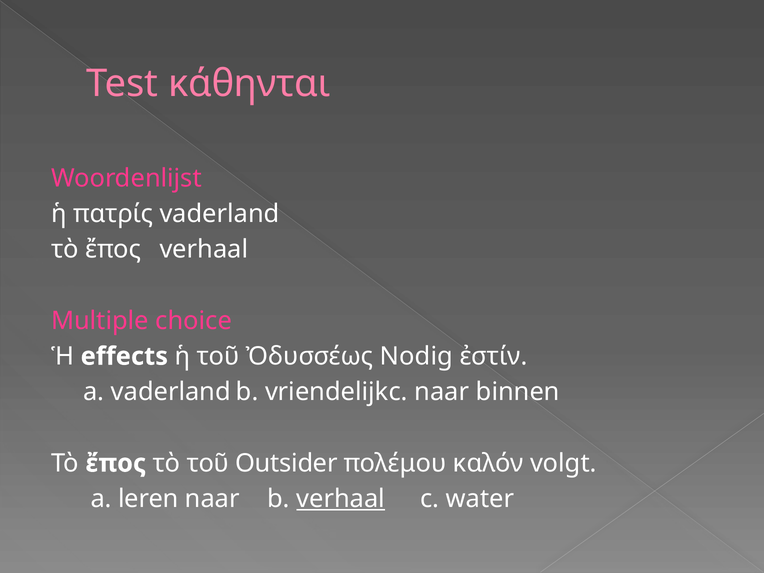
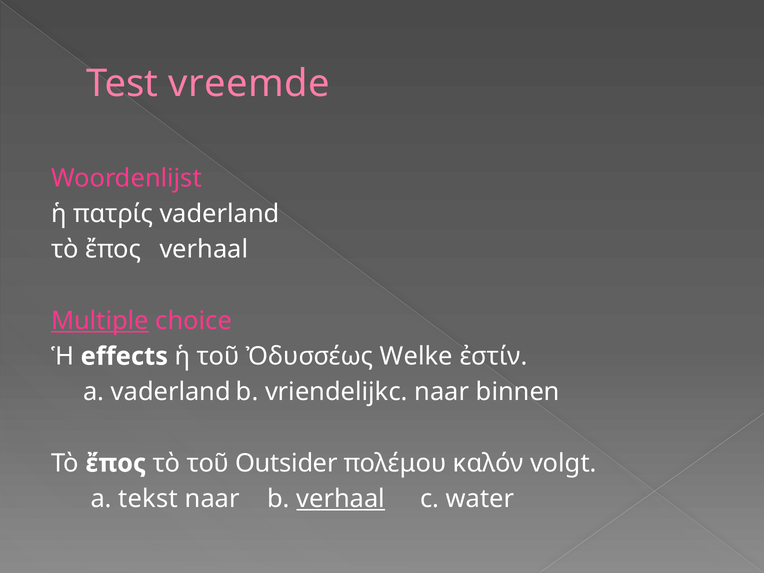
κάθηνται: κάθηνται -> vreemde (249, 83)
Multiple underline: none -> present (100, 321)
Nodig: Nodig -> Welke (416, 356)
leren: leren -> tekst (148, 499)
